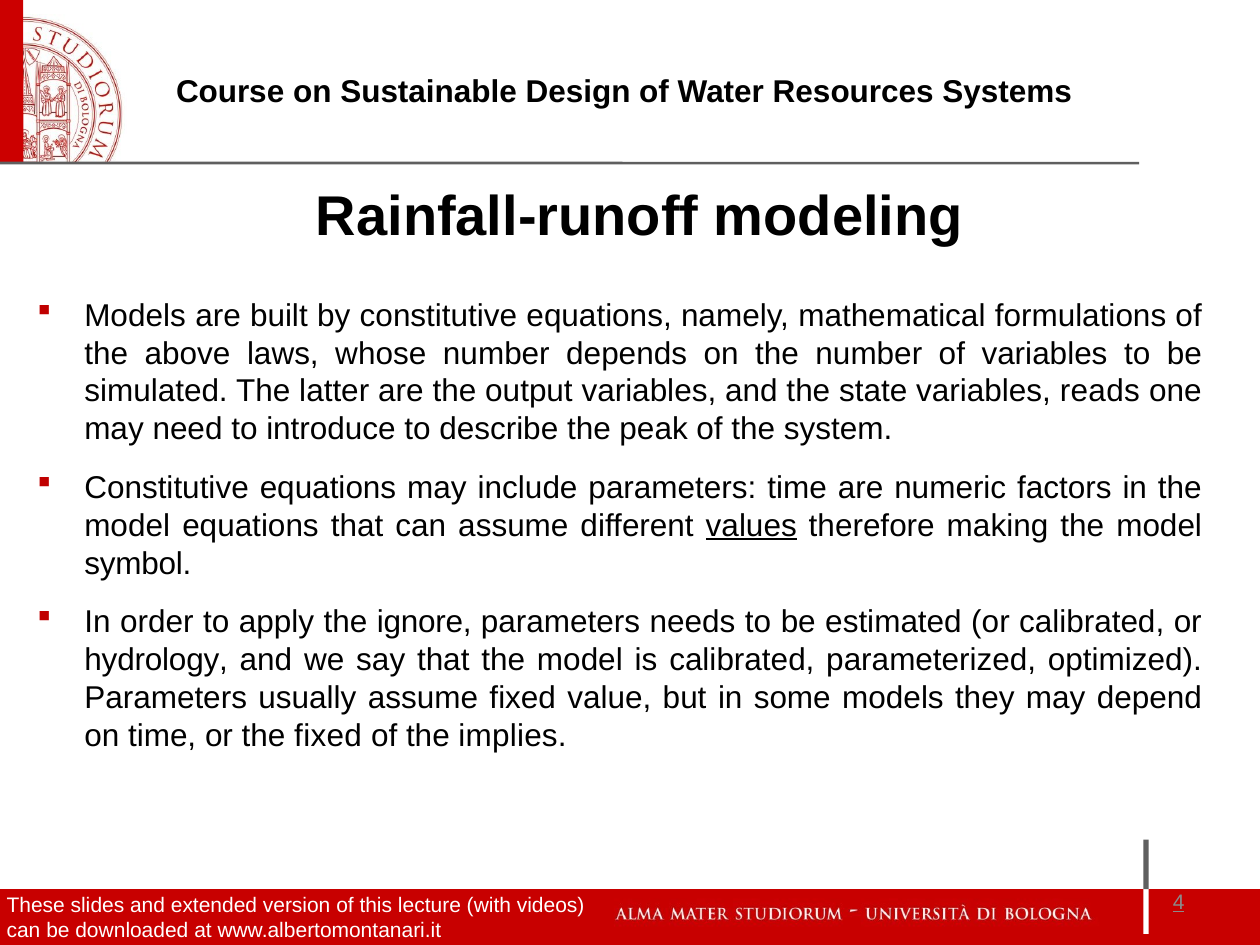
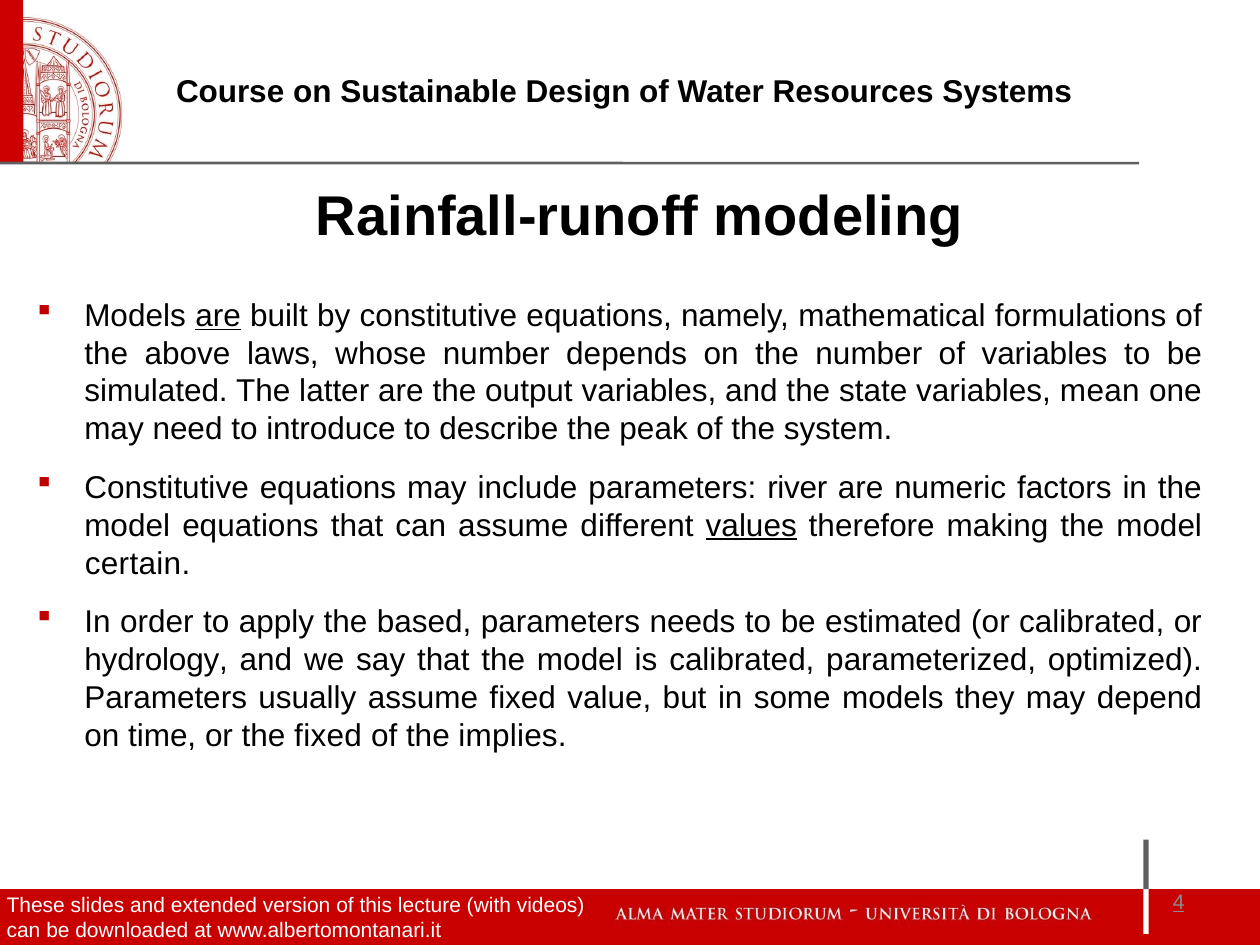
are underline: none -> present (218, 316)
reads: reads -> mean (1100, 392)
parameters time: time -> river (797, 488)
symbol: symbol -> certain (138, 564)
ignore: ignore -> based (424, 622)
